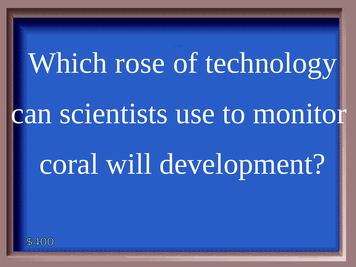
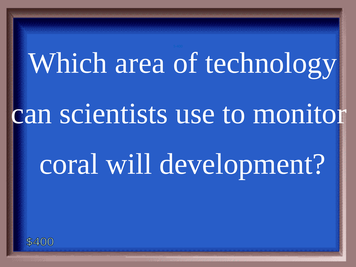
rose: rose -> area (140, 63)
